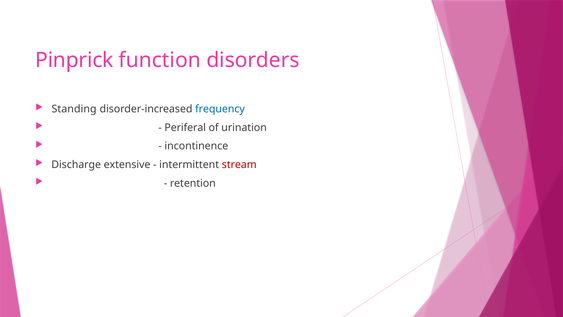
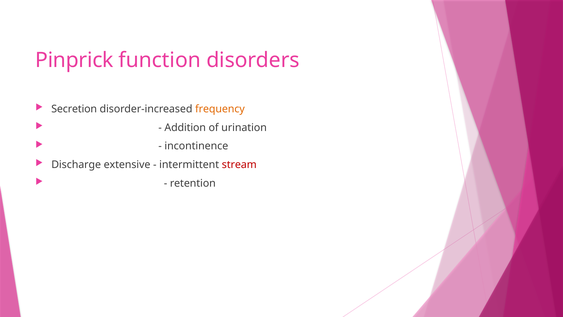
Standing: Standing -> Secretion (74, 109)
frequency colour: blue -> orange (220, 109)
Periferal: Periferal -> Addition (185, 127)
